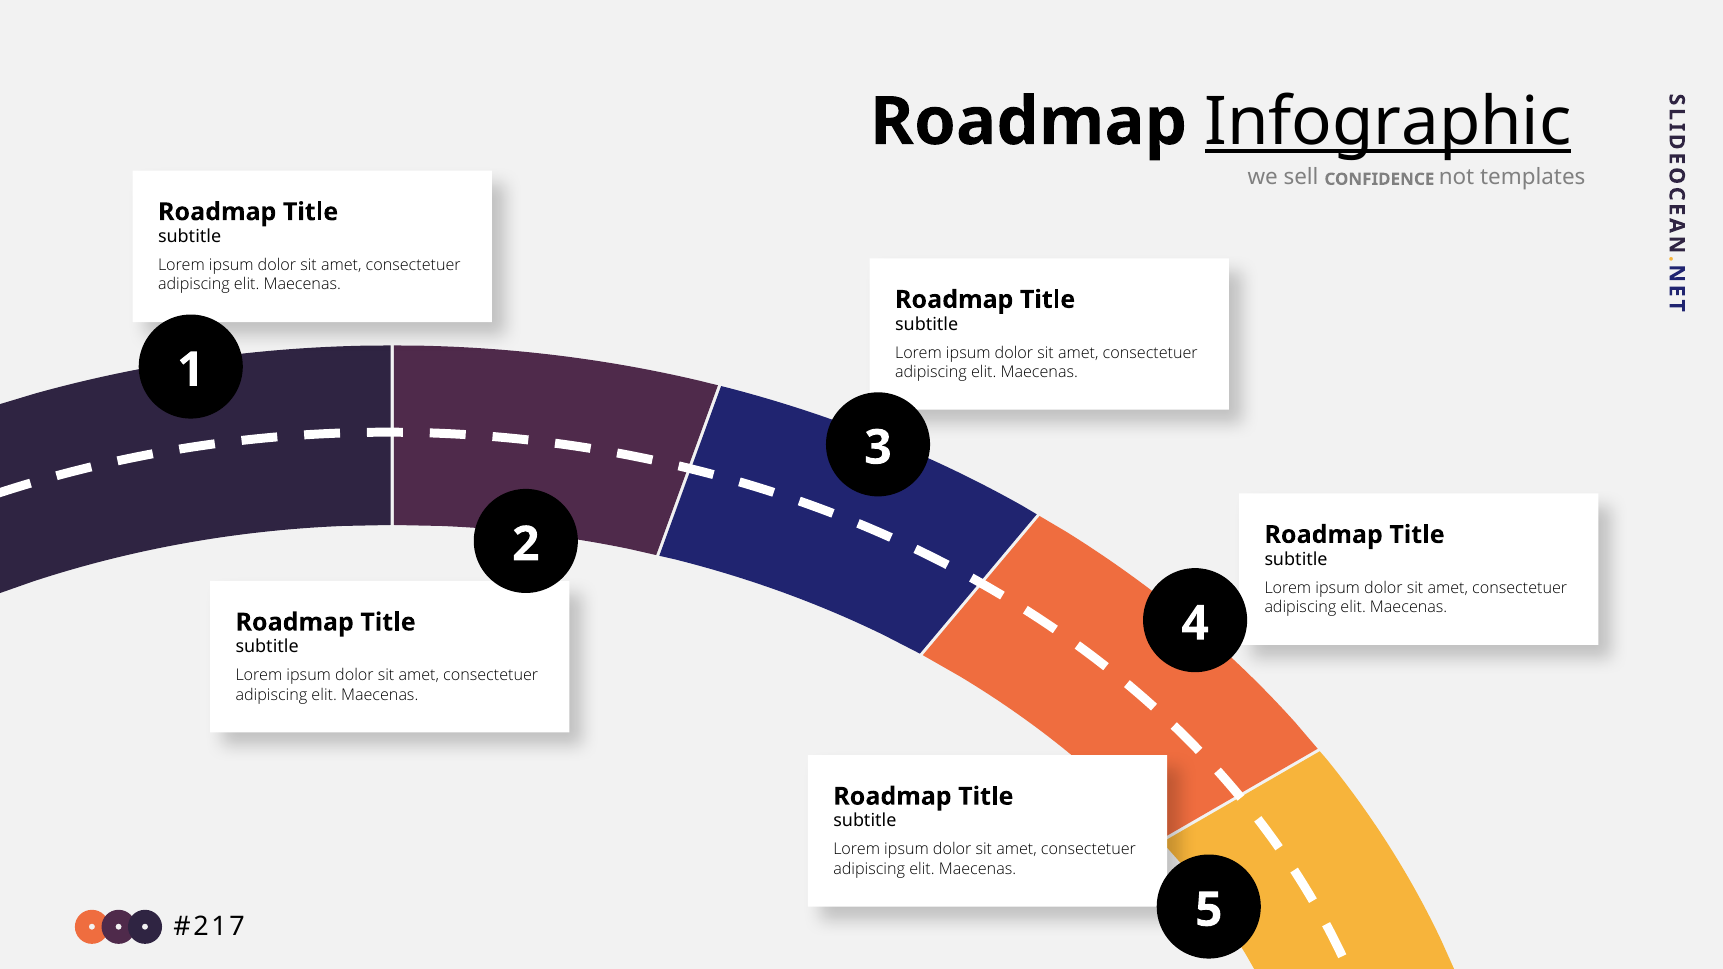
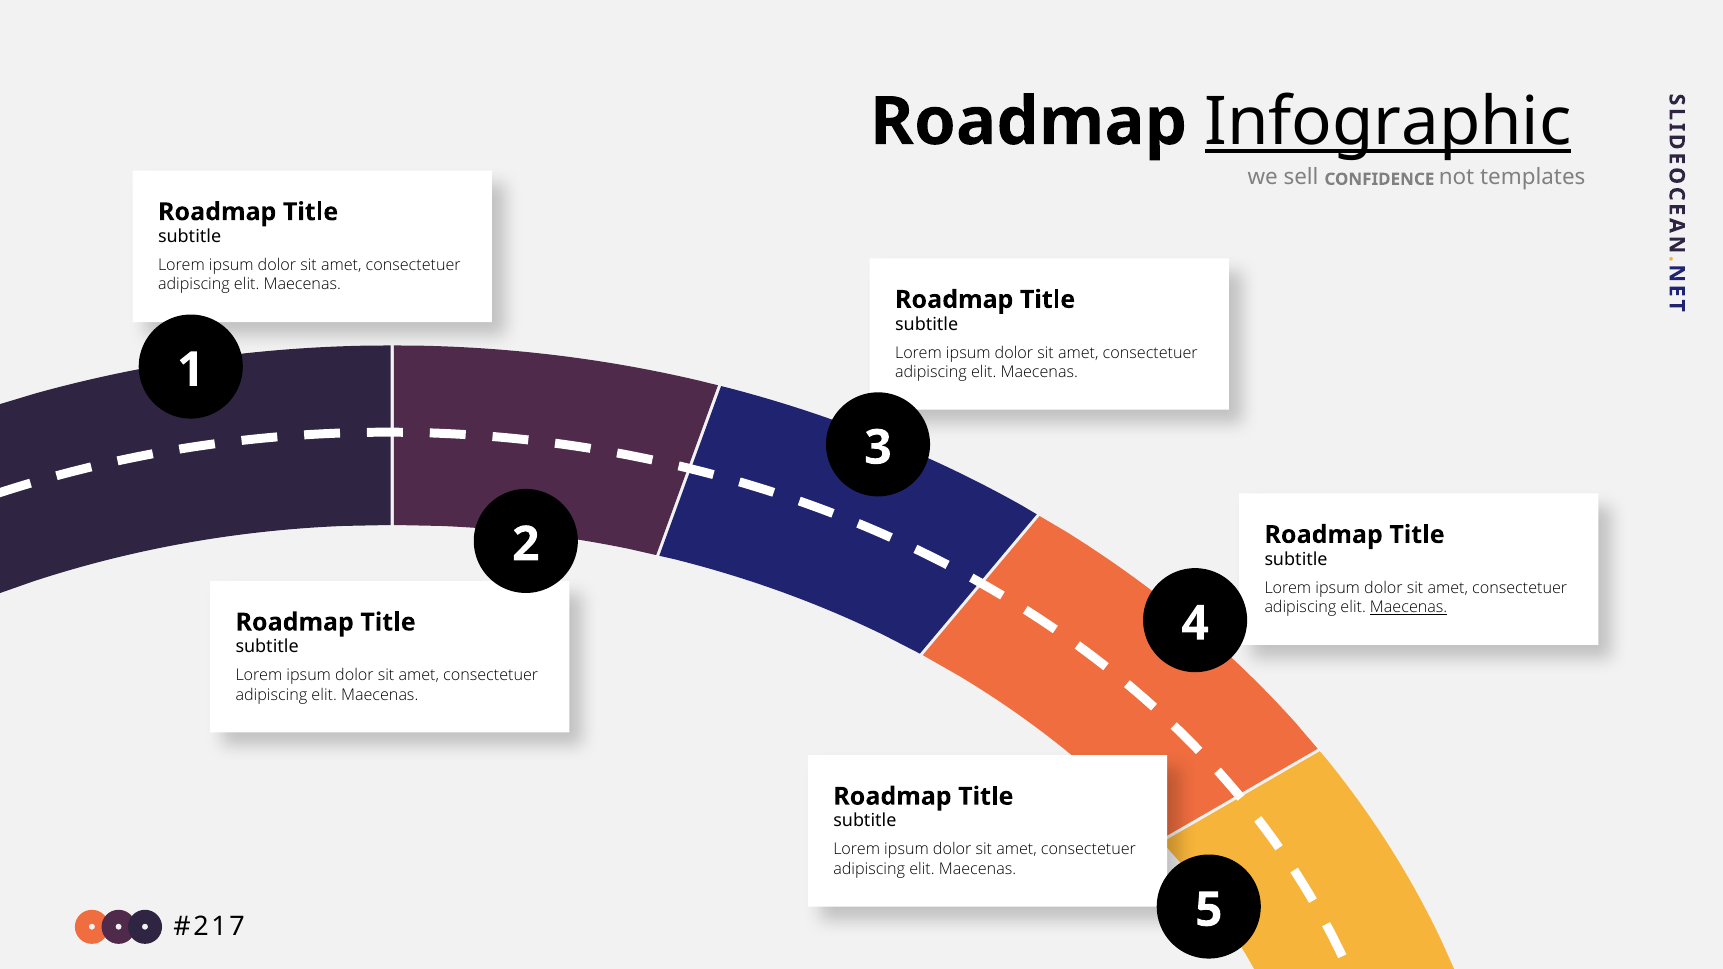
Maecenas underline: none -> present (1409, 607)
